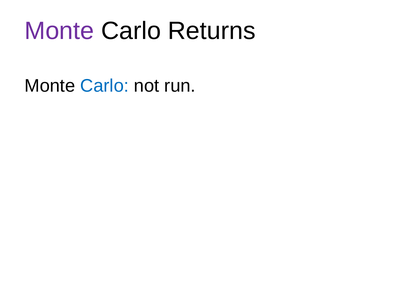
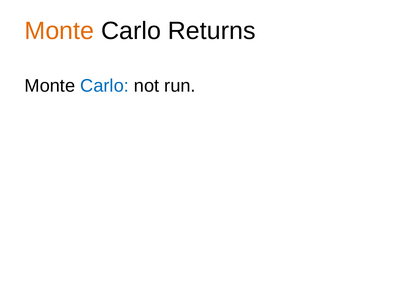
Monte colour: purple -> orange (59, 31)
